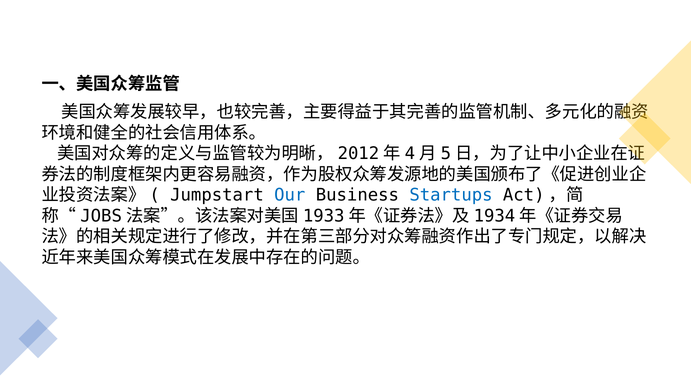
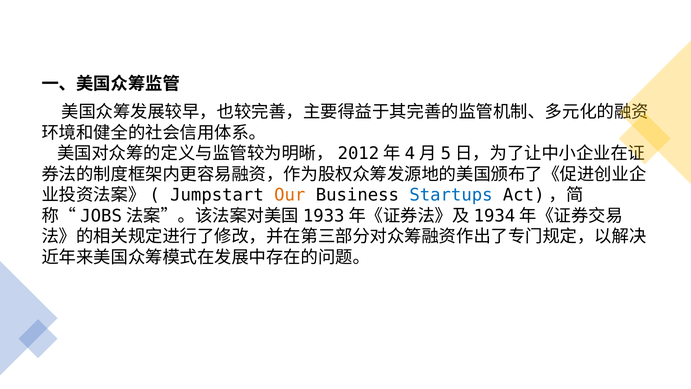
Our colour: blue -> orange (290, 195)
